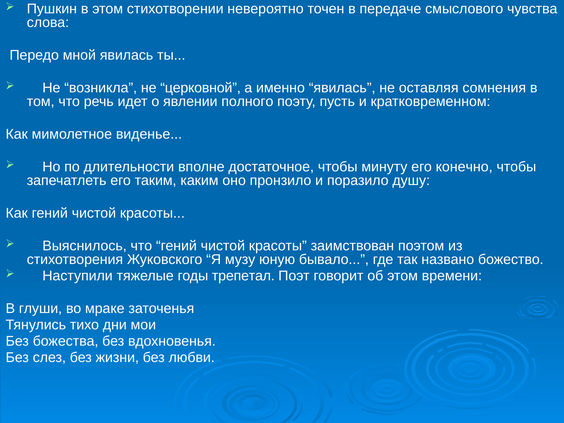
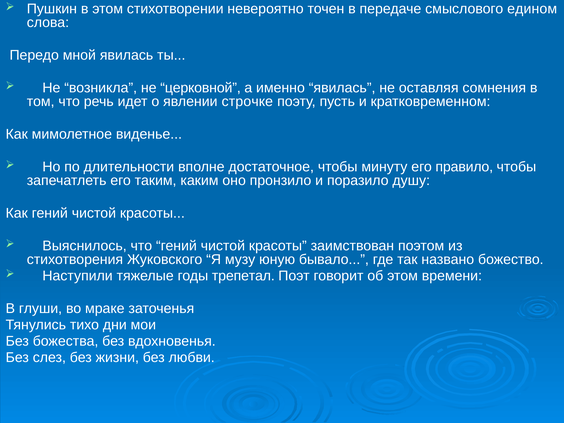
чувства: чувства -> едином (532, 9)
полного: полного -> строчке (247, 102)
конечно: конечно -> правило (464, 167)
